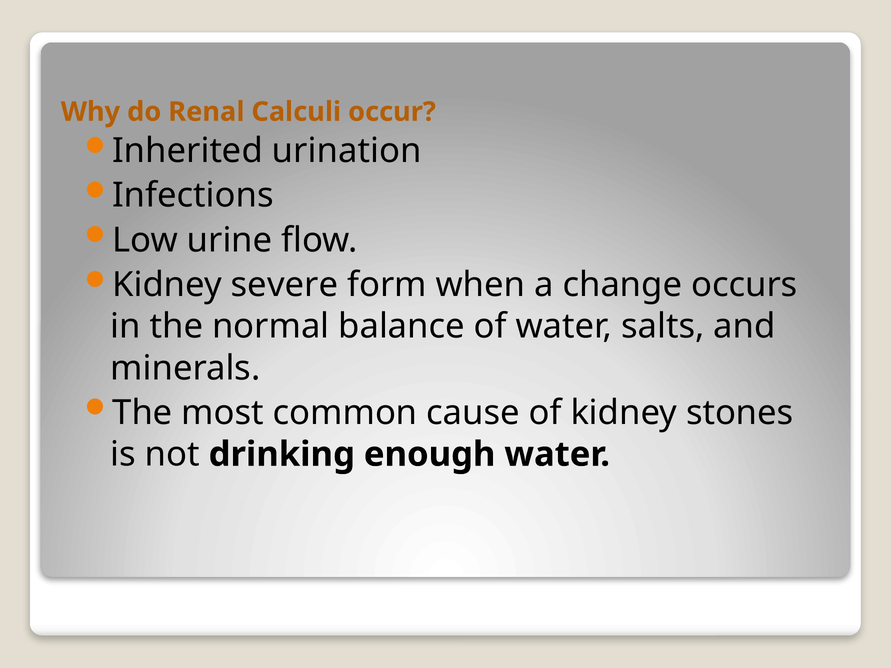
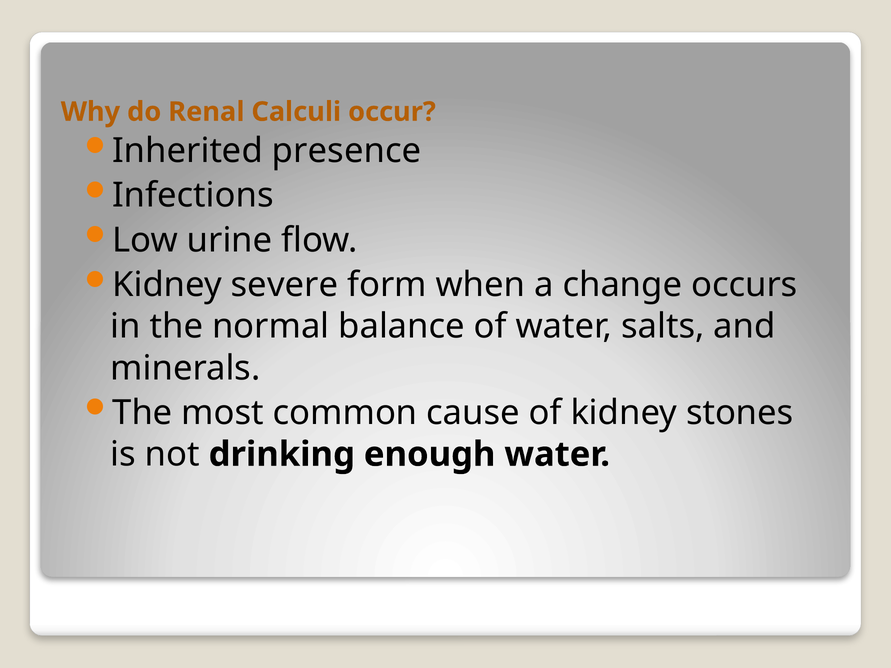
urination: urination -> presence (347, 151)
